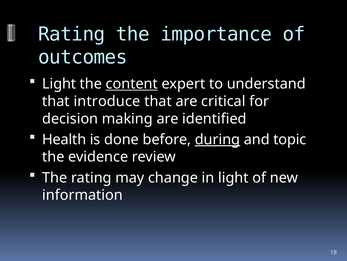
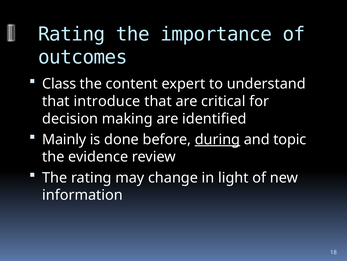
Light: Light -> Class (59, 84)
content underline: present -> none (132, 84)
Health: Health -> Mainly (64, 139)
